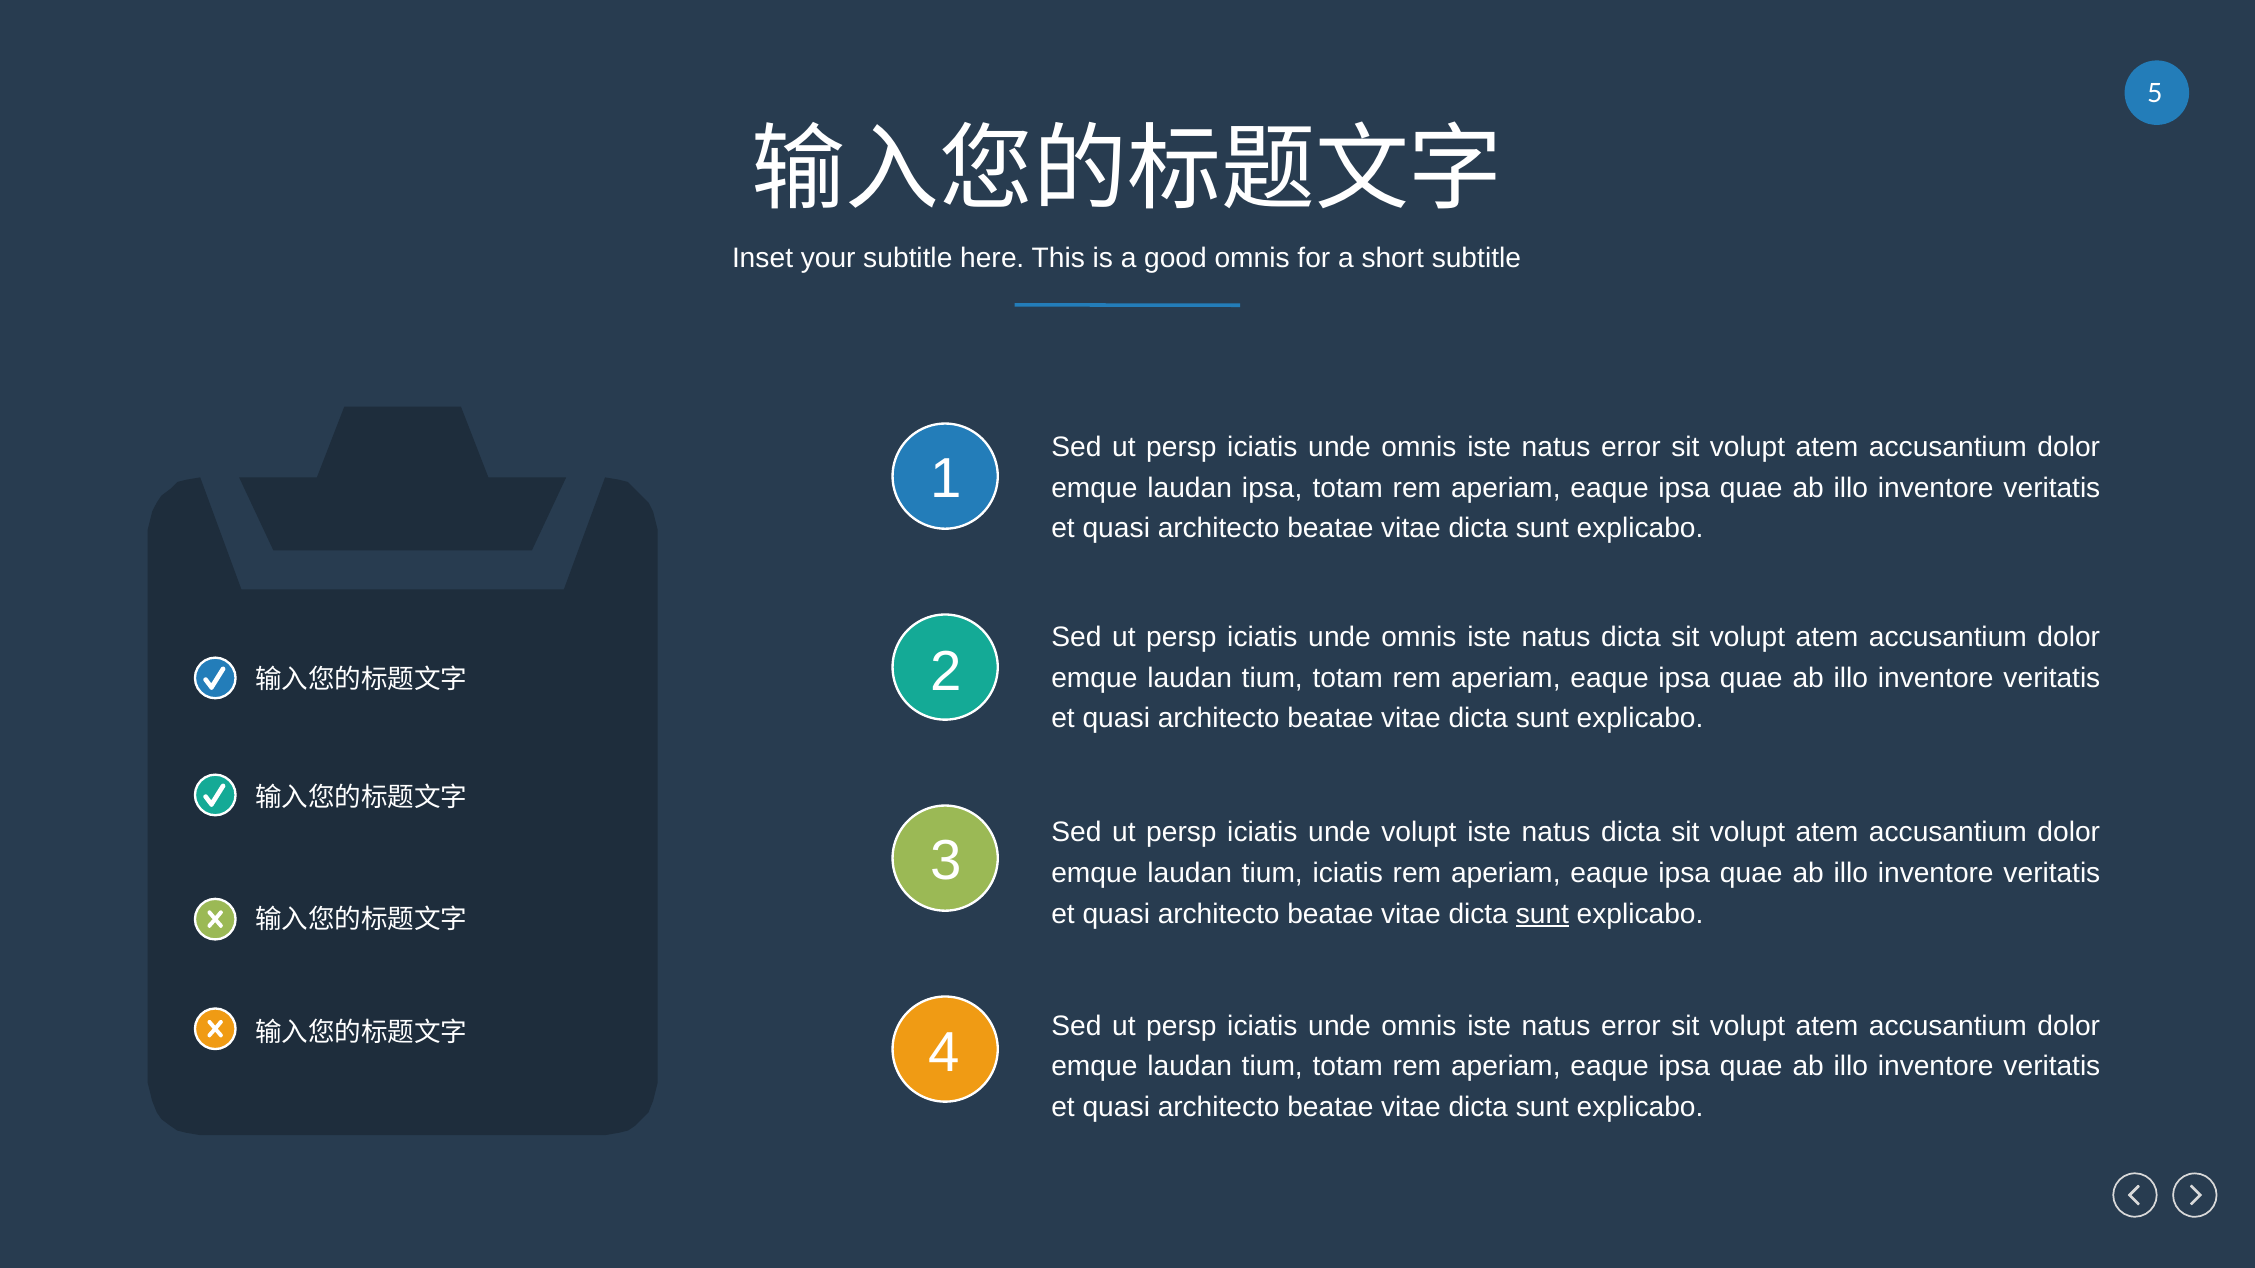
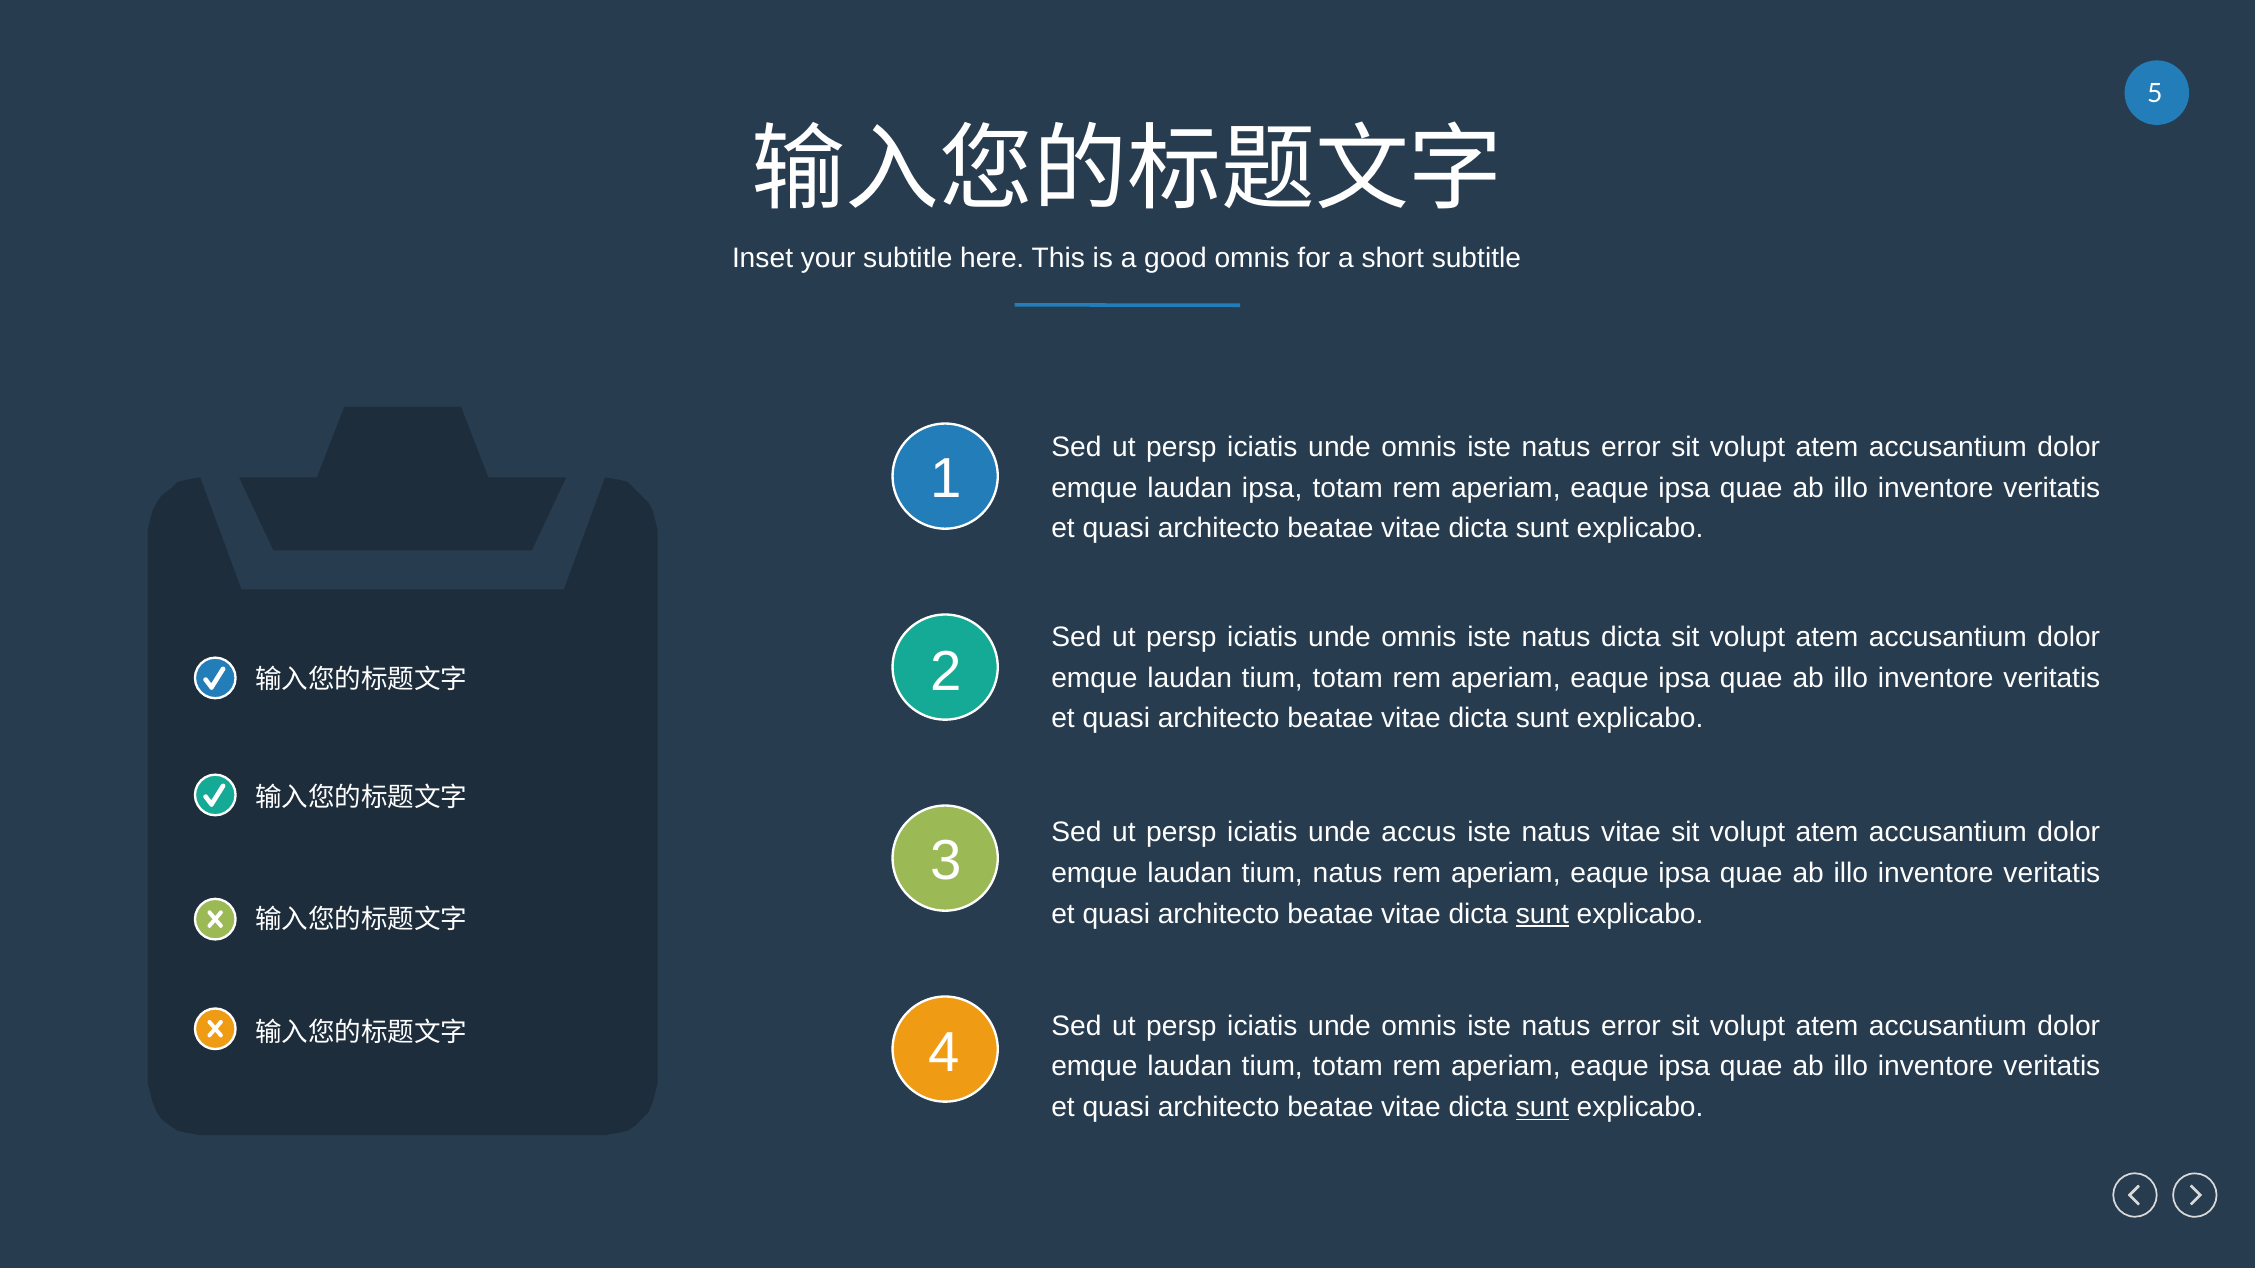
unde volupt: volupt -> accus (1419, 833)
dicta: dicta -> vitae (1631, 833)
tium iciatis: iciatis -> natus (1348, 873)
sunt underline: none -> present (1542, 1108)
